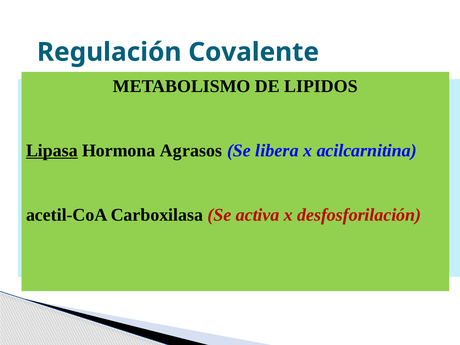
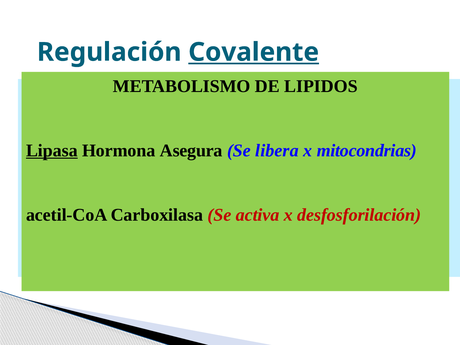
Covalente underline: none -> present (254, 52)
Agrasos: Agrasos -> Asegura (191, 151)
acilcarnitina: acilcarnitina -> mitocondrias (367, 151)
